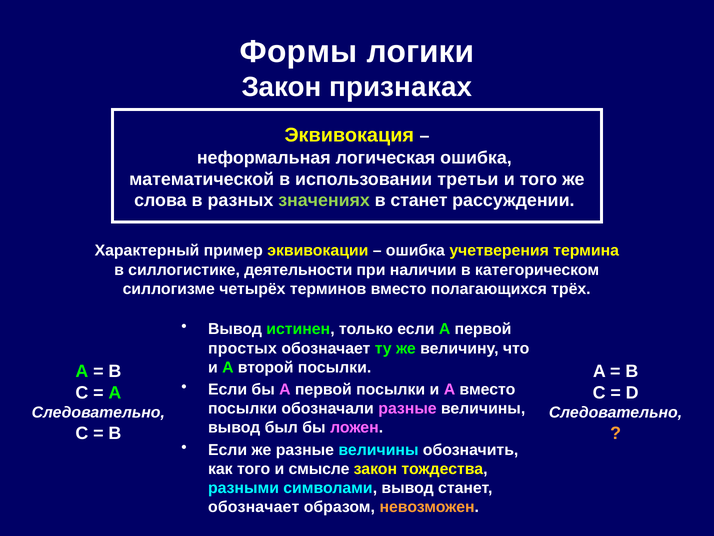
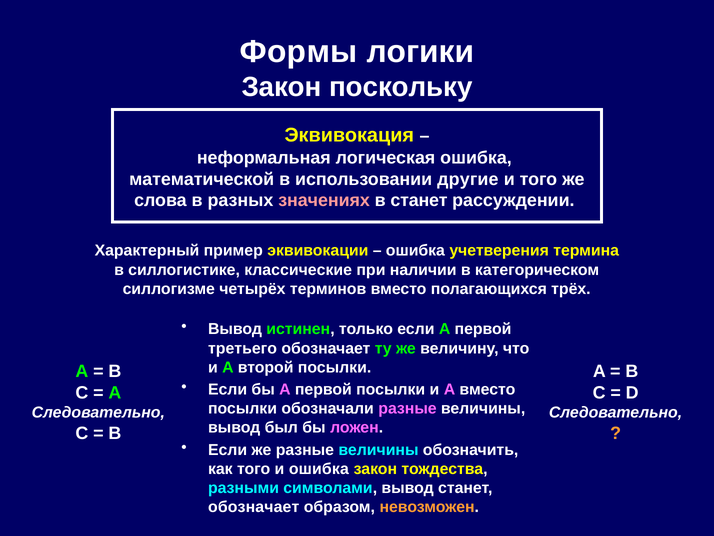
признаках: признаках -> поскольку (401, 87)
третьи: третьи -> другие (468, 179)
значениях colour: light green -> pink (324, 200)
деятельности: деятельности -> классические (298, 270)
простых: простых -> третьего (243, 348)
и смысле: смысле -> ошибка (319, 469)
